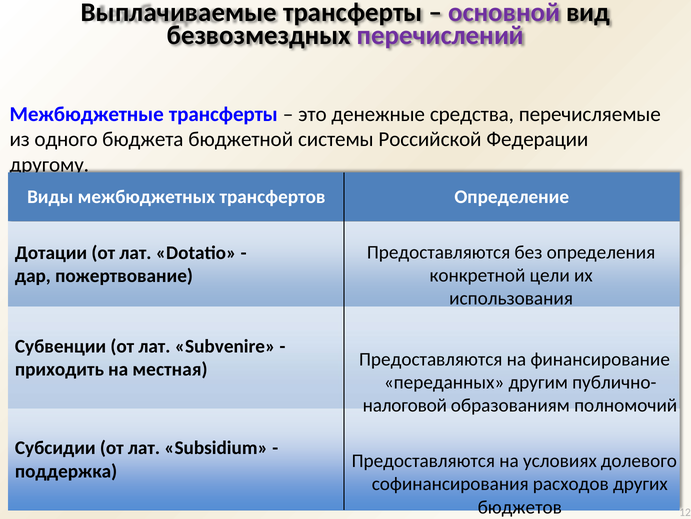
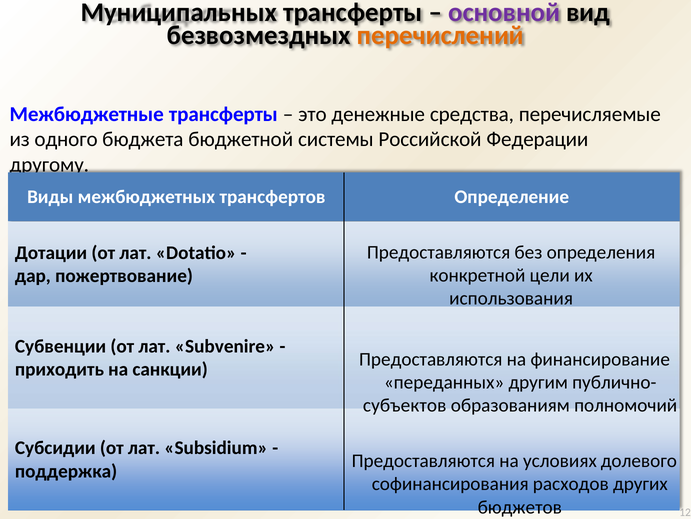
Выплачиваемые: Выплачиваемые -> Муниципальных (179, 12)
перечислений colour: purple -> orange (440, 35)
местная: местная -> санкции (170, 369)
налоговой: налоговой -> субъектов (405, 405)
